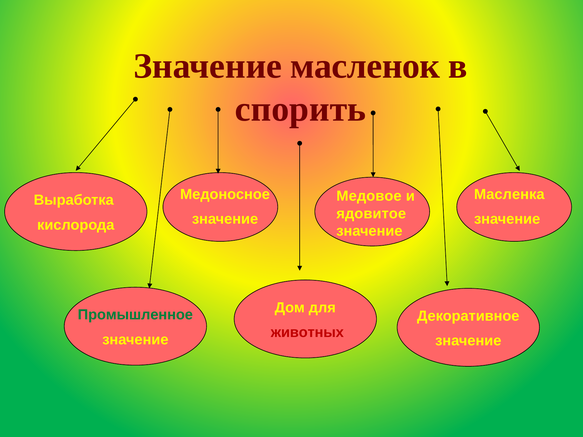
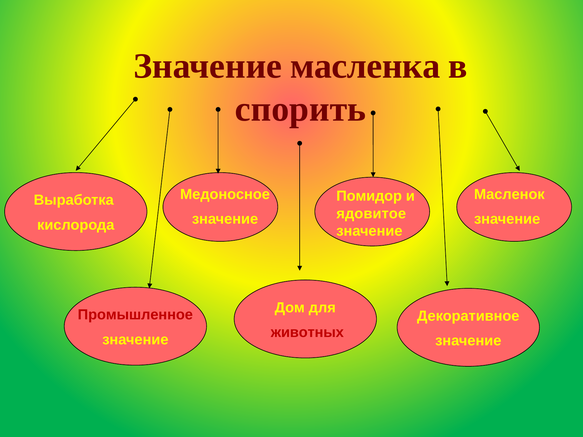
масленок: масленок -> масленка (365, 66)
Масленка: Масленка -> Масленок (509, 194)
Медовое: Медовое -> Помидор (369, 196)
Промышленное colour: green -> red (135, 315)
